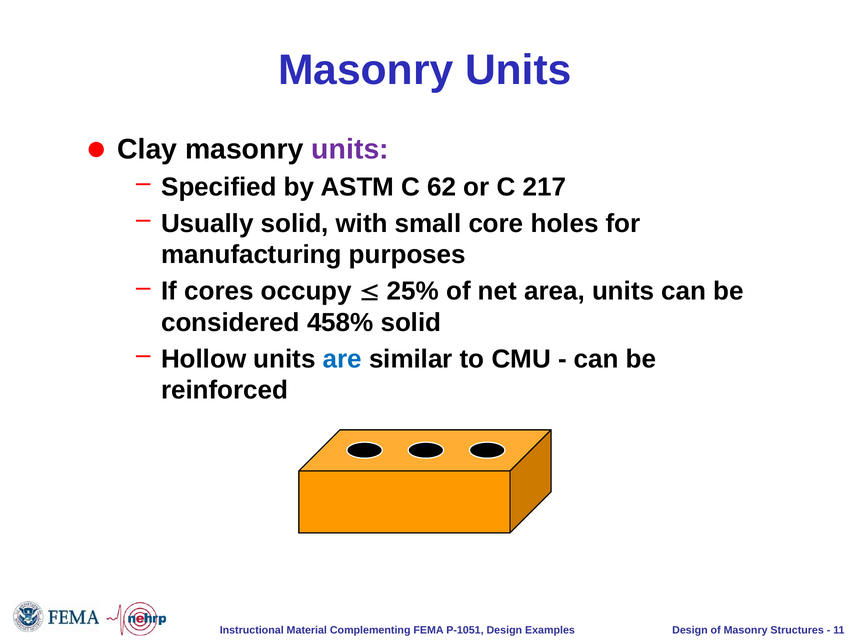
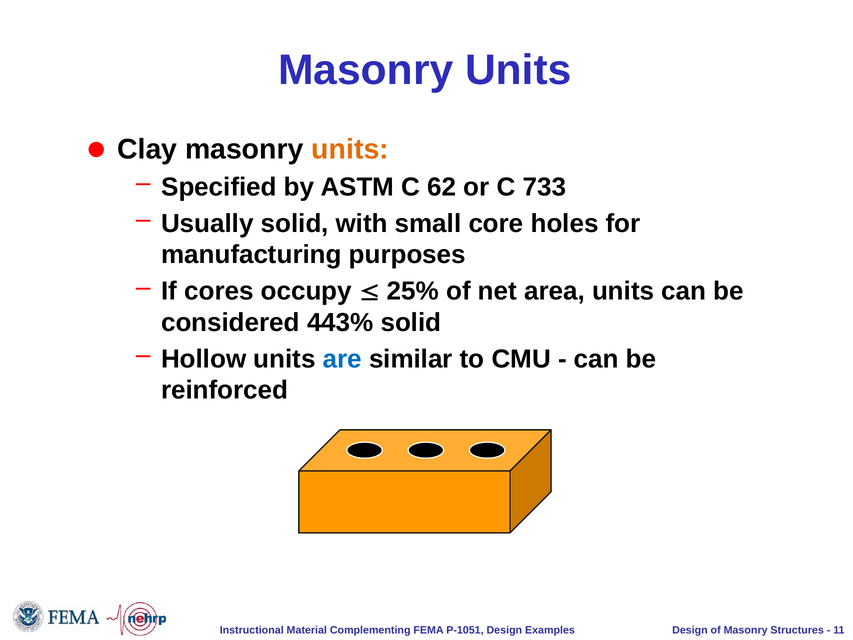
units colour: purple -> orange (350, 149)
217: 217 -> 733 (544, 187)
458%: 458% -> 443% (340, 322)
